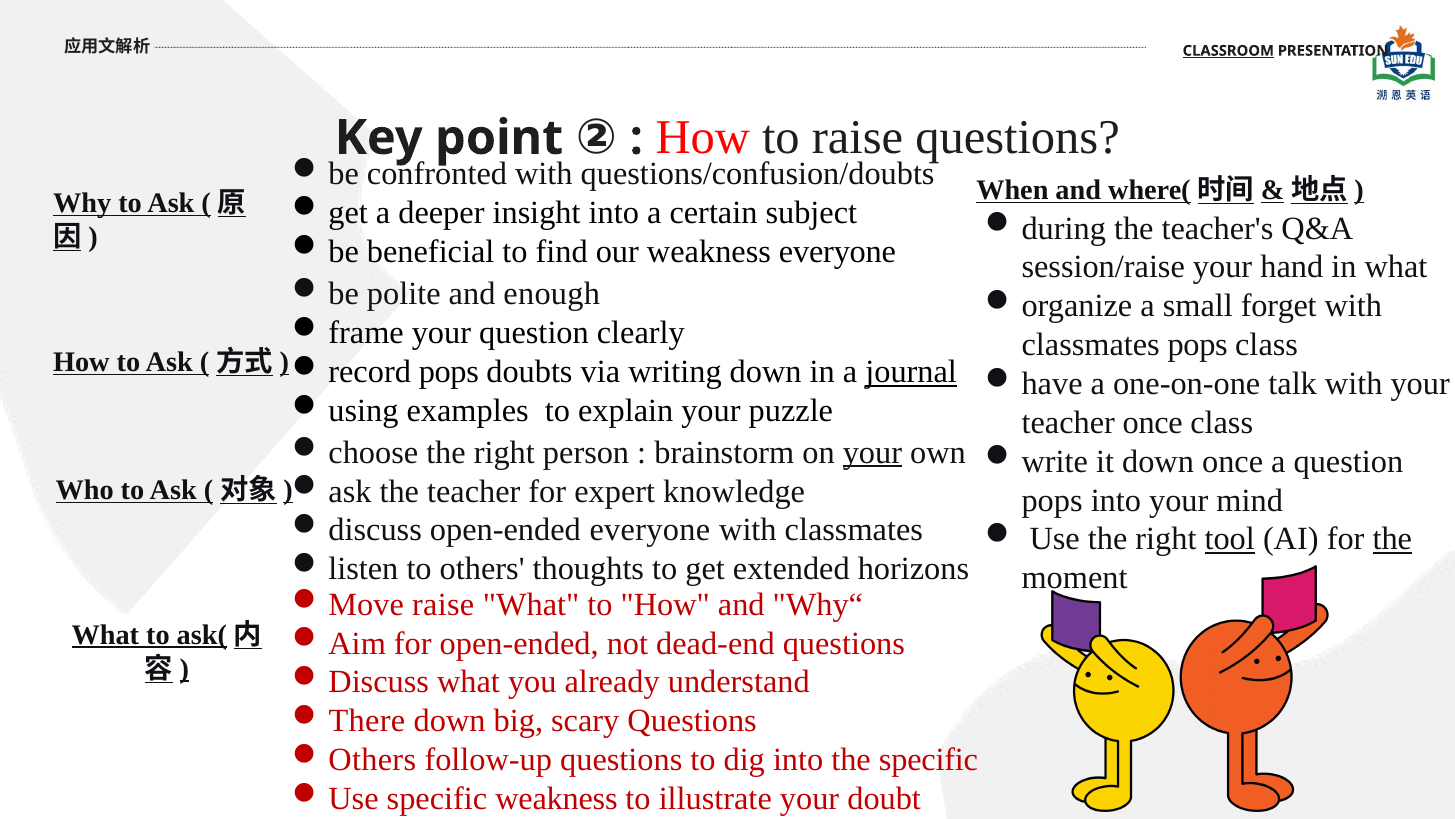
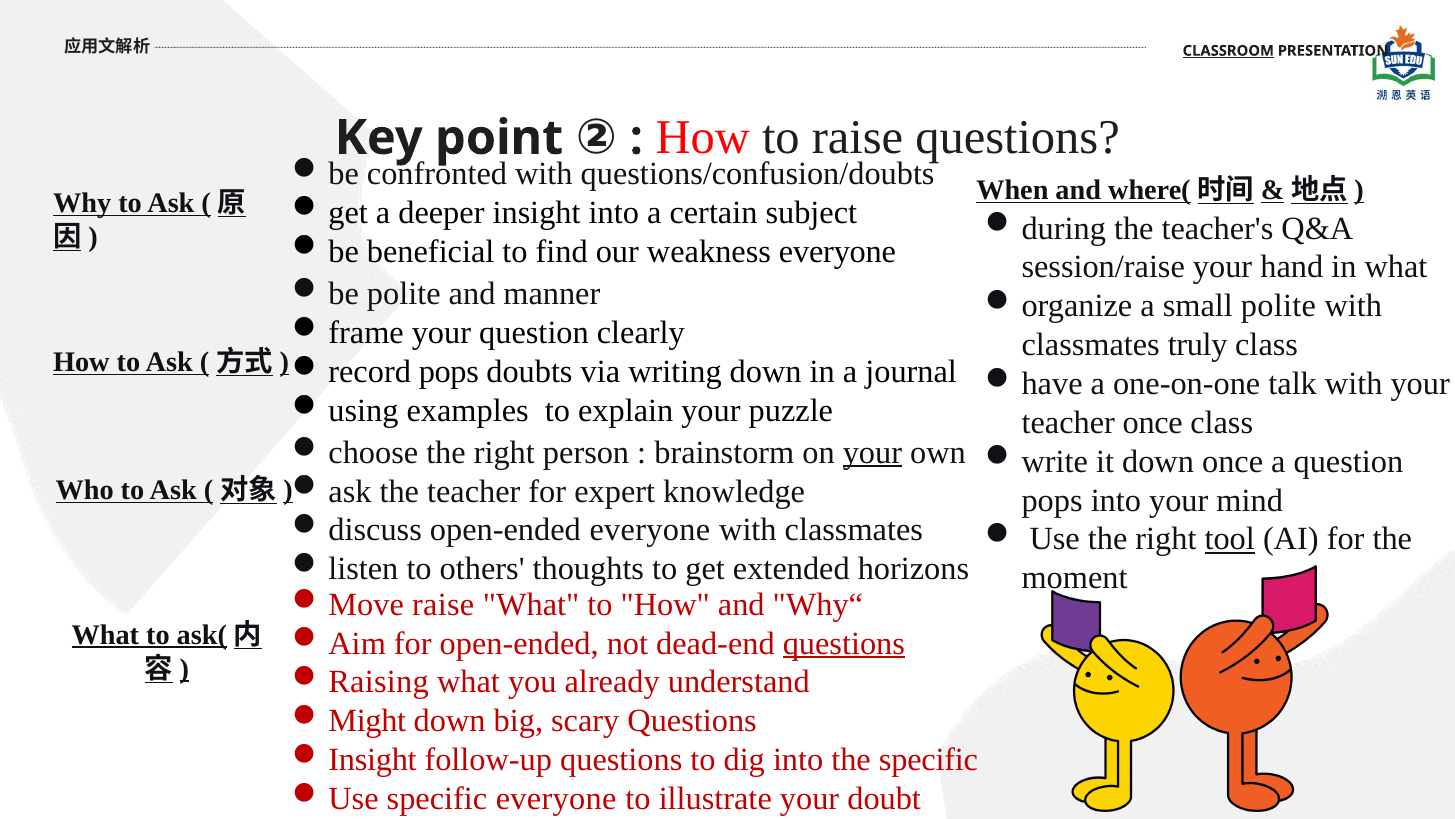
enough: enough -> manner (552, 294)
small forget: forget -> polite (1279, 306)
classmates pops: pops -> truly (1198, 345)
journal underline: present -> none (911, 371)
the underline: present -> none (1392, 539)
questions underline: none -> present (844, 643)
Discuss: Discuss -> Raising (379, 682)
There: There -> Might (367, 721)
Others: Others -> Insight (373, 759)
specific weakness: weakness -> everyone (556, 798)
